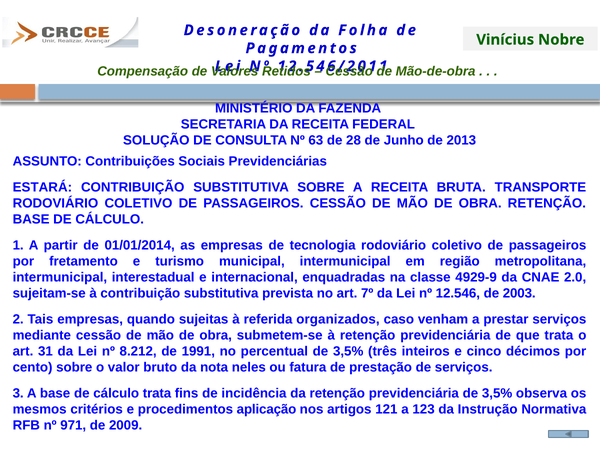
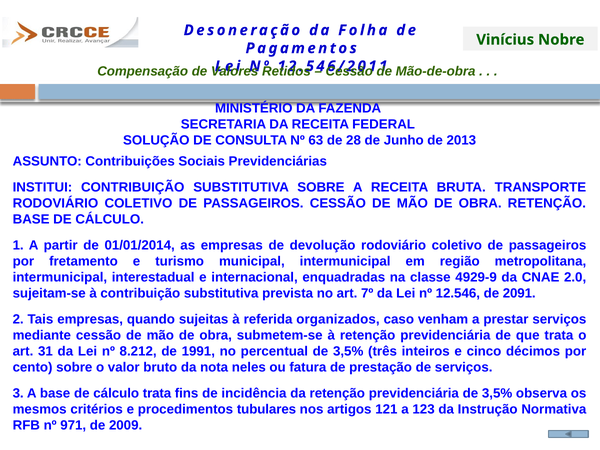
ESTARÁ: ESTARÁ -> INSTITUI (42, 187)
tecnologia: tecnologia -> devolução (323, 245)
2003: 2003 -> 2091 (519, 293)
aplicação: aplicação -> tubulares (267, 409)
